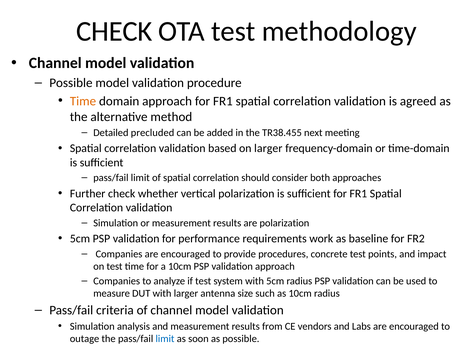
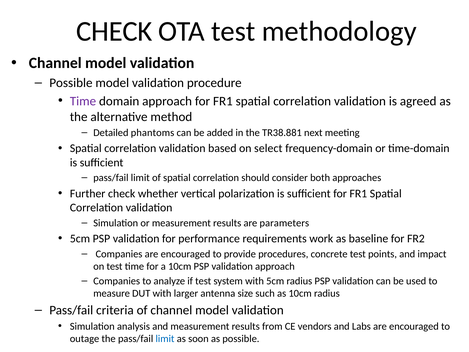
Time colour: orange -> purple (83, 101)
precluded: precluded -> phantoms (153, 133)
TR38.455: TR38.455 -> TR38.881 (282, 133)
on larger: larger -> select (268, 148)
are polarization: polarization -> parameters (284, 223)
